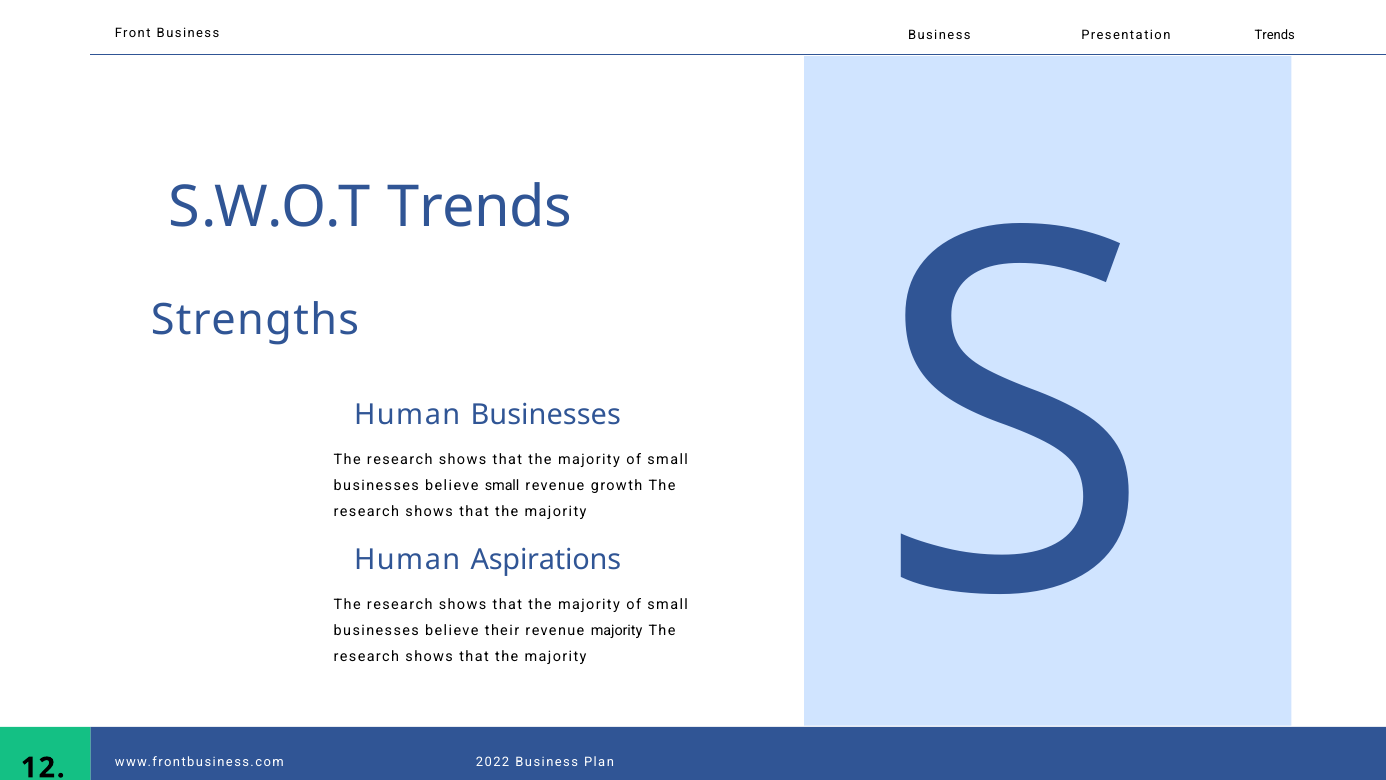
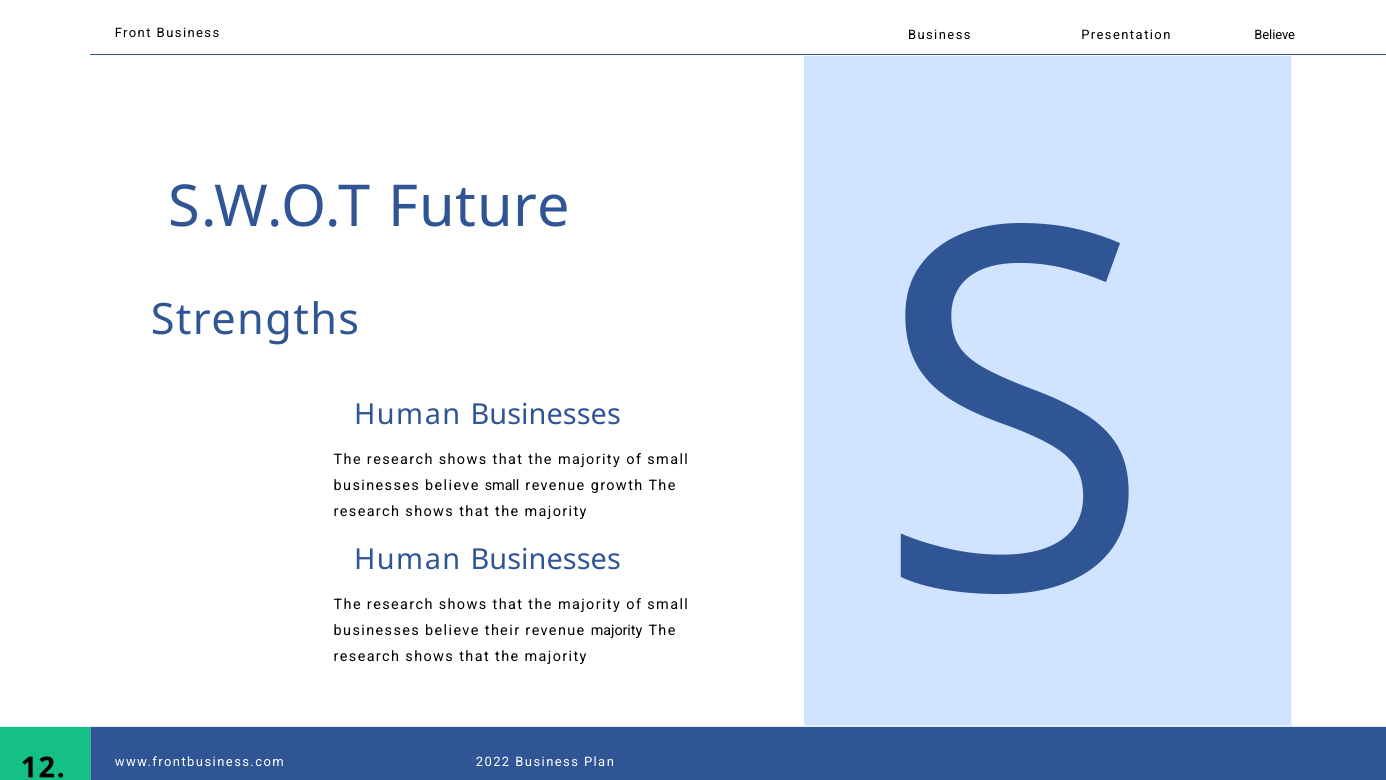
Presentation Trends: Trends -> Believe (1275, 35)
S.W.O.T Trends: Trends -> Future (480, 208)
Aspirations: Aspirations -> Businesses (546, 560)
